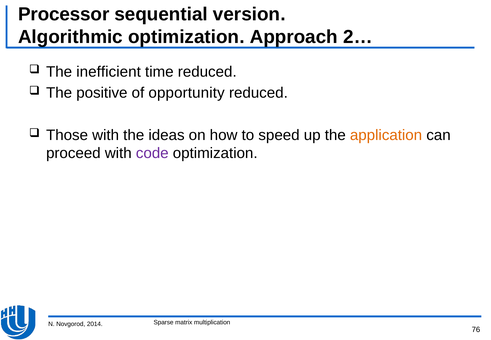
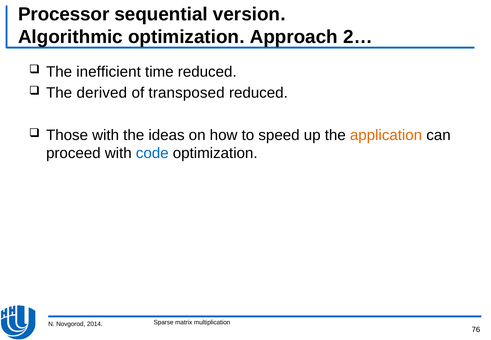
positive: positive -> derived (102, 93)
opportunity: opportunity -> transposed (187, 93)
code colour: purple -> blue (152, 153)
